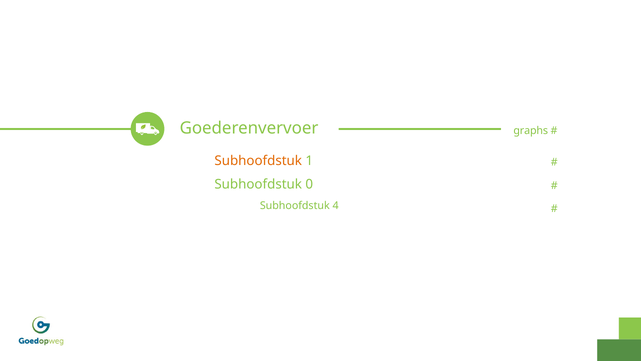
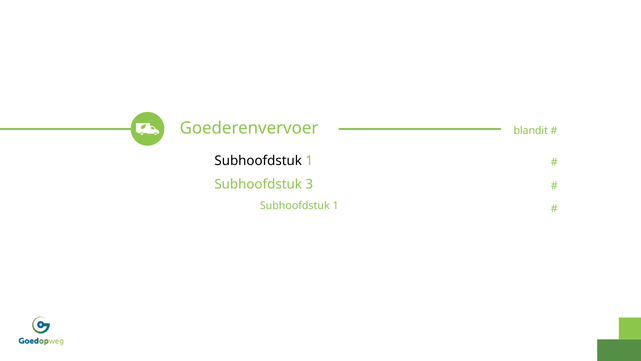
graphs: graphs -> blandit (531, 130)
Subhoofdstuk colour: orange -> black (258, 161)
0: 0 -> 3 (309, 184)
4: 4 -> 1 (336, 205)
